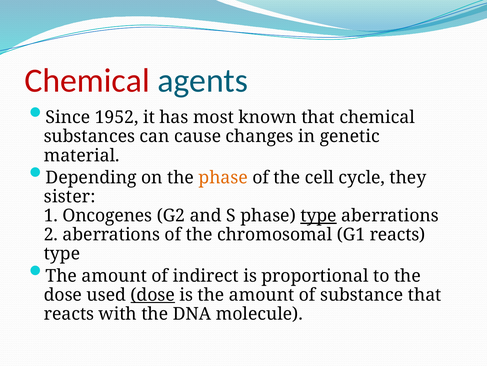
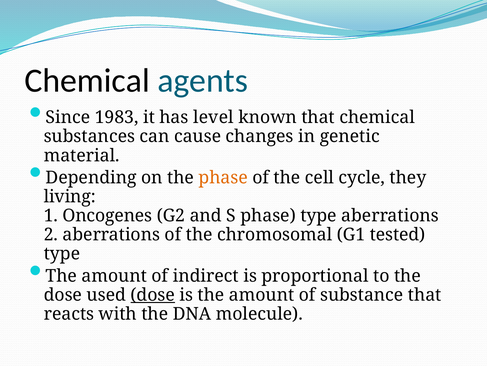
Chemical colour: red -> black (87, 80)
1952: 1952 -> 1983 (117, 117)
most: most -> level (213, 117)
sister: sister -> living (70, 196)
type underline: present -> none (319, 215)
G1 reacts: reacts -> tested (398, 234)
